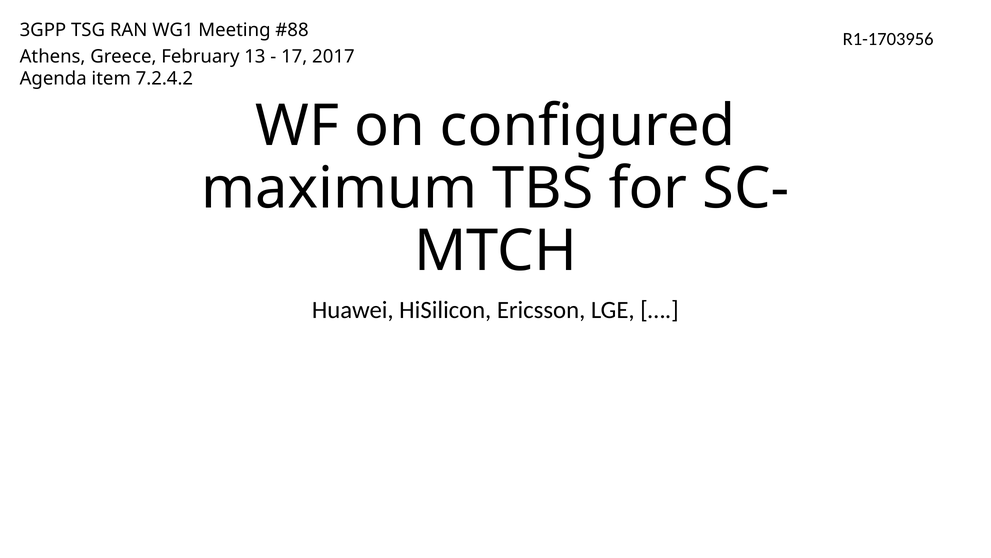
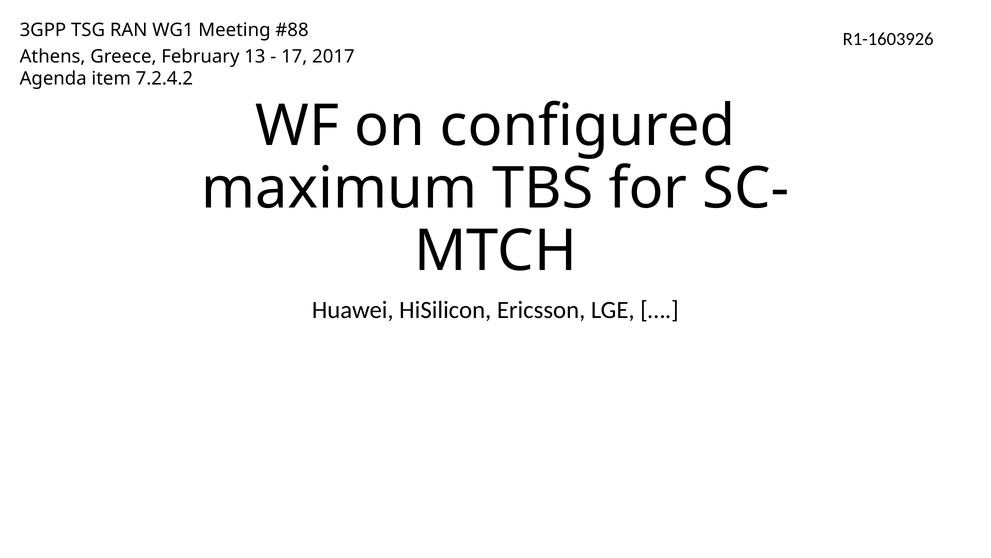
R1-1703956: R1-1703956 -> R1-1603926 (888, 39)
